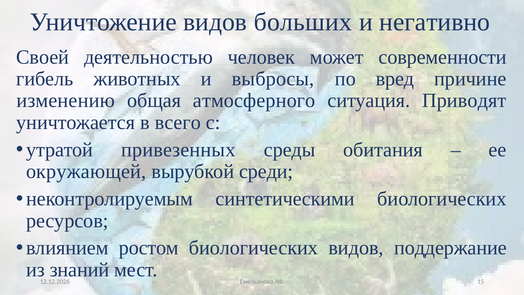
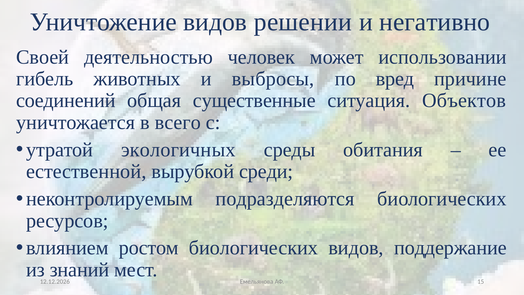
больших: больших -> решении (303, 22)
современности: современности -> использовании (443, 57)
изменению: изменению -> соединений (66, 101)
атмосферного: атмосферного -> существенные (254, 101)
Приводят: Приводят -> Объектов (464, 101)
привезенных: привезенных -> экологичных (178, 150)
окружающей: окружающей -> естественной (86, 171)
синтетическими: синтетическими -> подразделяются (285, 199)
